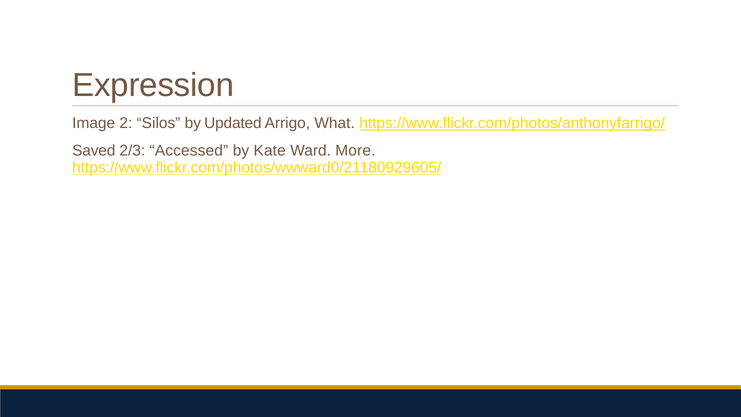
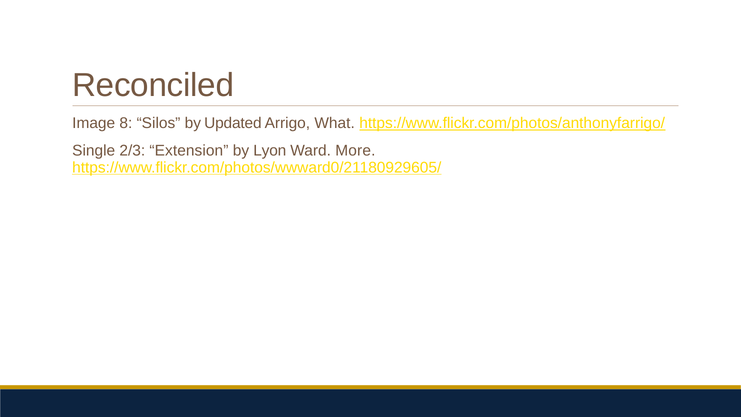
Expression: Expression -> Reconciled (153, 85)
2: 2 -> 8 (126, 123)
Saved: Saved -> Single (94, 151)
Accessed: Accessed -> Extension (189, 151)
Kate: Kate -> Lyon (270, 151)
